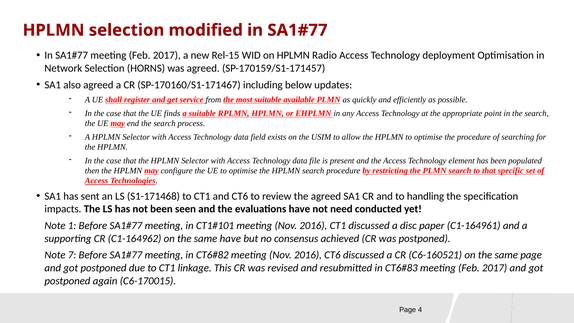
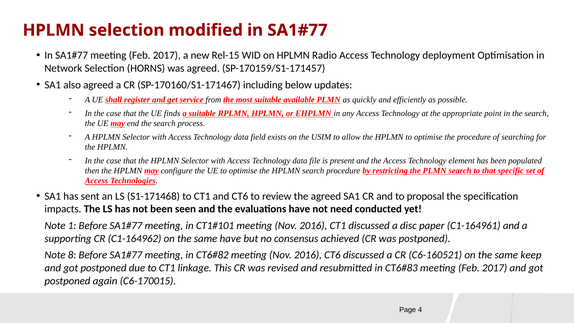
handling: handling -> proposal (425, 196)
7: 7 -> 8 (72, 255)
same page: page -> keep (531, 255)
